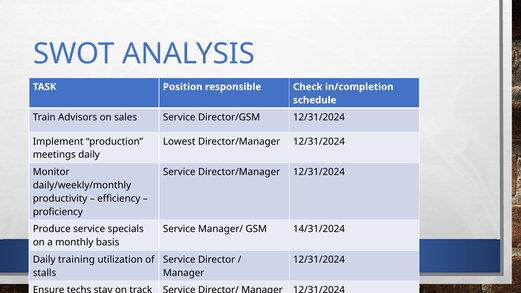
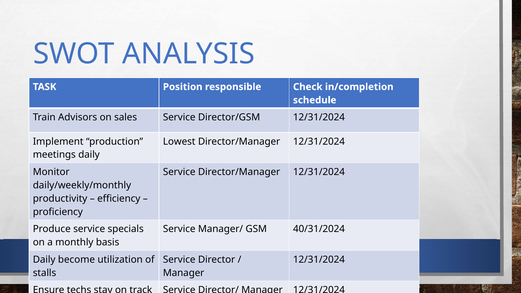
14/31/2024: 14/31/2024 -> 40/31/2024 (319, 229)
Daily training: training -> become (76, 260)
